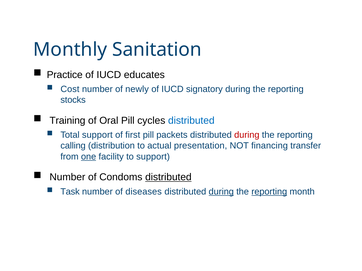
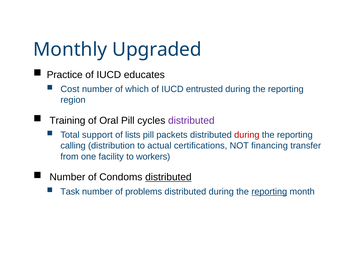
Sanitation: Sanitation -> Upgraded (157, 50)
newly: newly -> which (137, 89)
signatory: signatory -> entrusted (204, 89)
stocks: stocks -> region (73, 100)
distributed colour: blue -> purple (191, 121)
first: first -> lists (133, 135)
presentation: presentation -> certifications (201, 146)
one underline: present -> none (89, 157)
to support: support -> workers (153, 157)
diseases: diseases -> problems (144, 192)
during underline: present -> none (221, 192)
